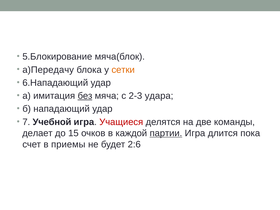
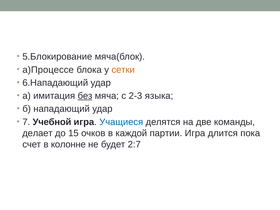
а)Передачу: а)Передачу -> а)Процессе (48, 70)
удара: удара -> языка (159, 96)
Учащиеся colour: red -> blue (121, 122)
партии underline: present -> none (166, 133)
приемы: приемы -> колонне (68, 144)
2:6: 2:6 -> 2:7 (134, 144)
